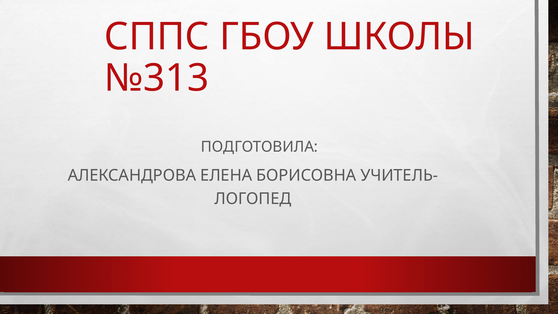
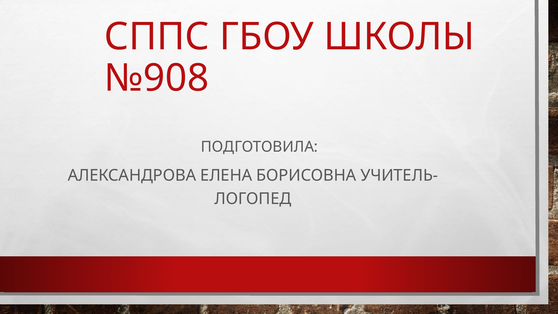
№313: №313 -> №908 (157, 78)
